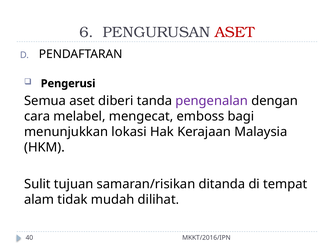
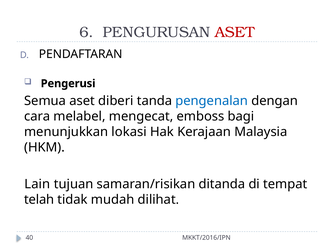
pengenalan colour: purple -> blue (212, 101)
Sulit: Sulit -> Lain (37, 184)
alam: alam -> telah (39, 200)
